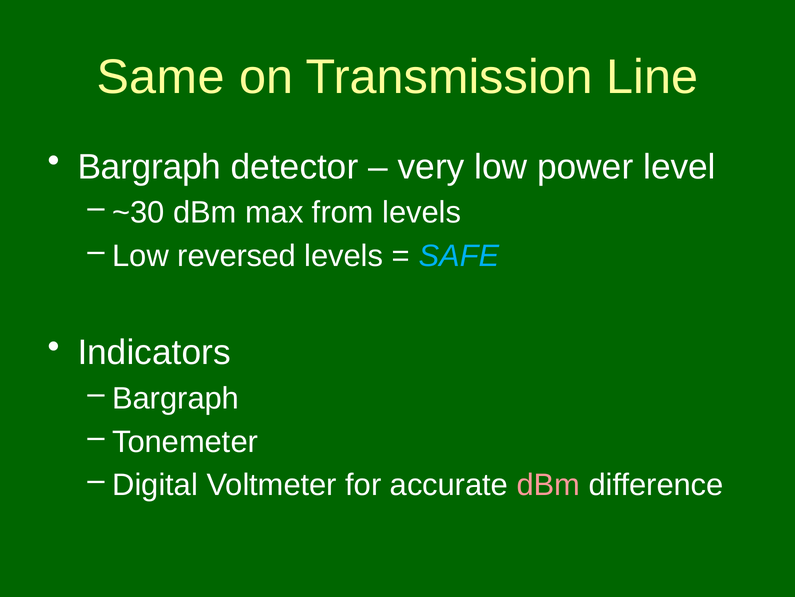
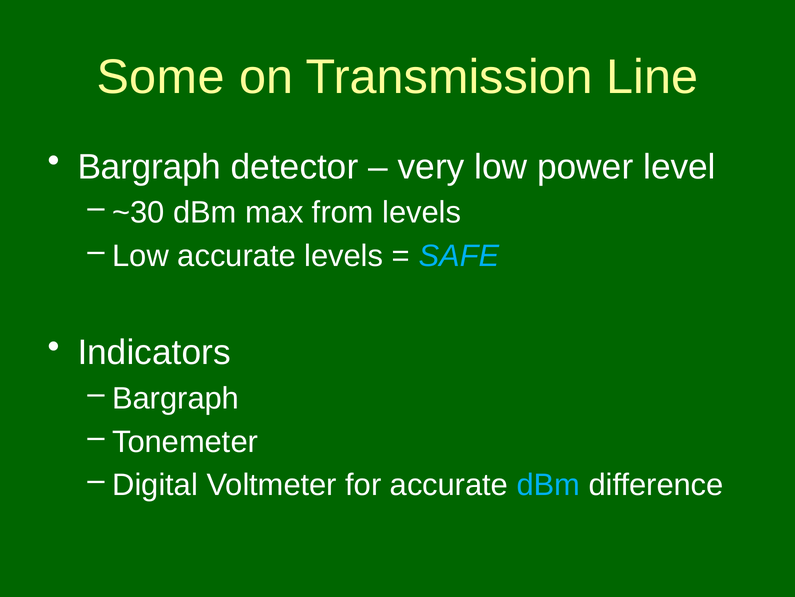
Same: Same -> Some (161, 77)
Low reversed: reversed -> accurate (237, 256)
dBm colour: pink -> light blue (548, 485)
